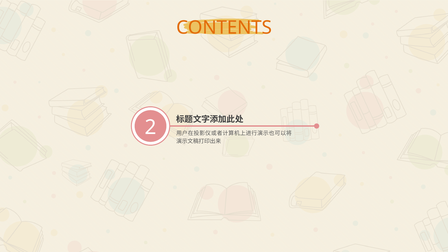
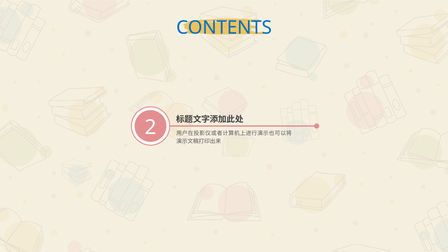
CONTENTS colour: orange -> blue (224, 28)
